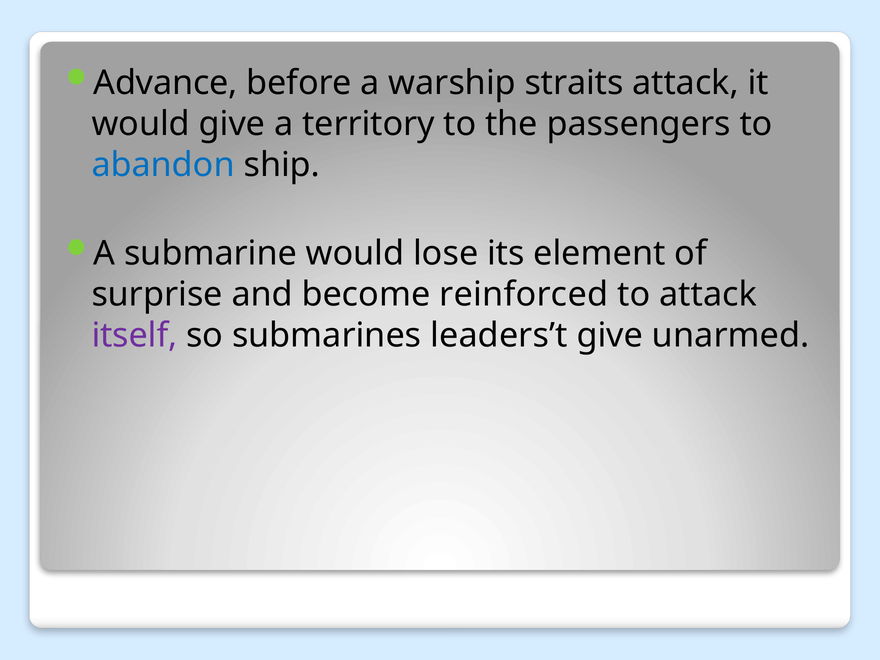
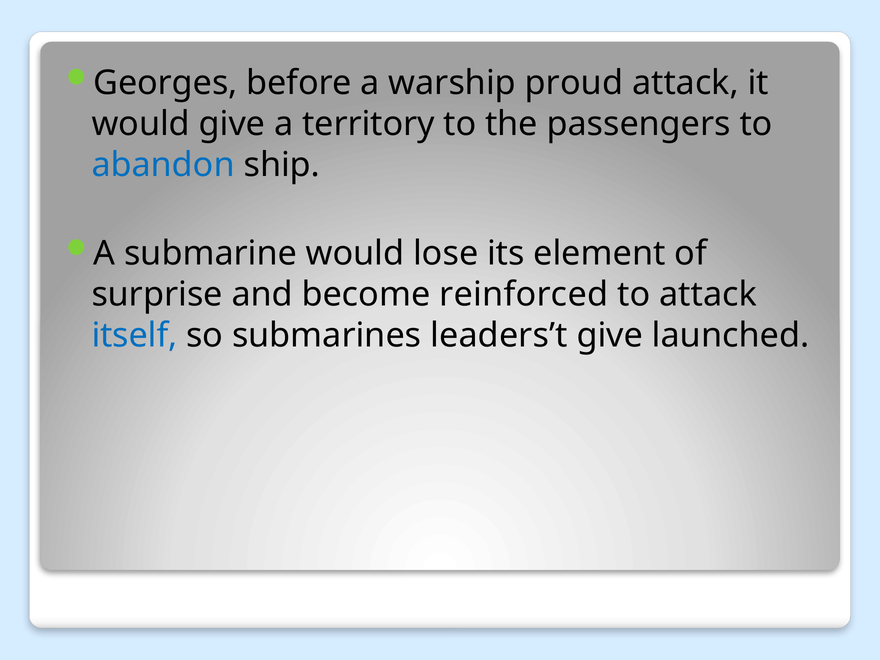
Advance: Advance -> Georges (165, 83)
straits: straits -> proud (574, 83)
itself colour: purple -> blue (134, 335)
unarmed: unarmed -> launched (731, 335)
